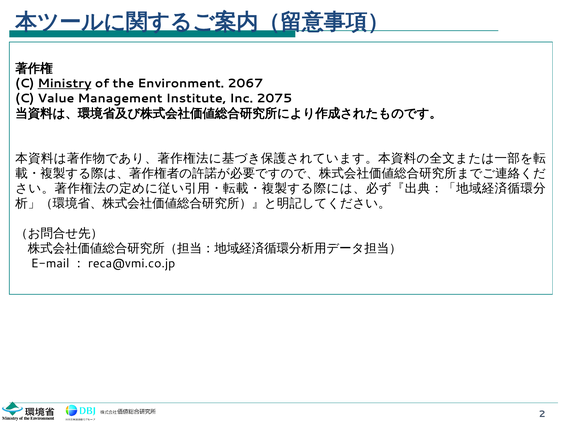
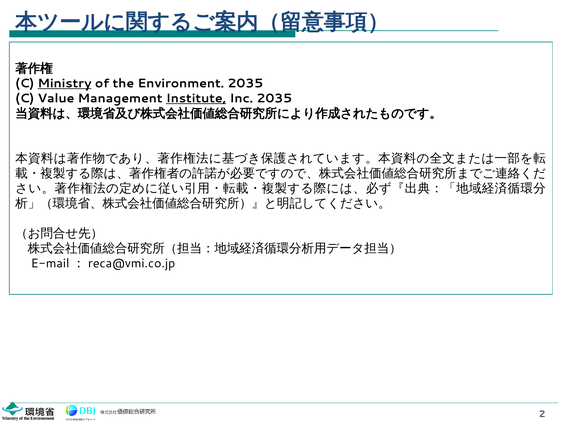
Environment 2067: 2067 -> 2035 (245, 83)
Institute underline: none -> present (196, 98)
Inc 2075: 2075 -> 2035 (274, 98)
